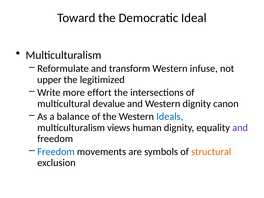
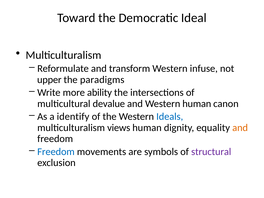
legitimized: legitimized -> paradigms (102, 80)
effort: effort -> ability (100, 93)
Western dignity: dignity -> human (197, 104)
balance: balance -> identify (73, 117)
and colour: purple -> orange (240, 128)
structural colour: orange -> purple (211, 152)
